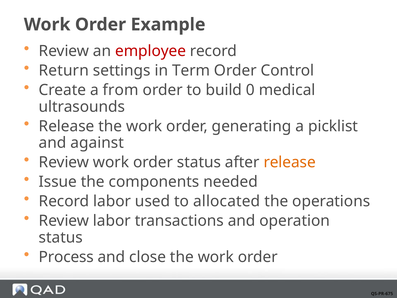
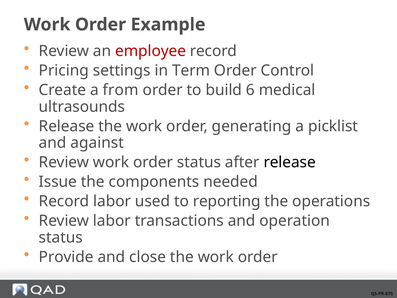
Return: Return -> Pricing (64, 71)
0: 0 -> 6 (250, 90)
release colour: orange -> black (290, 162)
allocated: allocated -> reporting (227, 201)
Process: Process -> Provide (66, 257)
